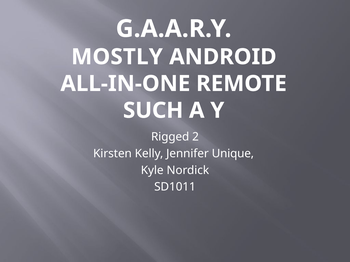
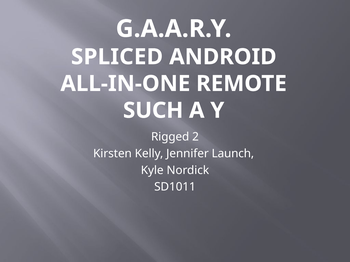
MOSTLY: MOSTLY -> SPLICED (117, 57)
Unique: Unique -> Launch (233, 154)
